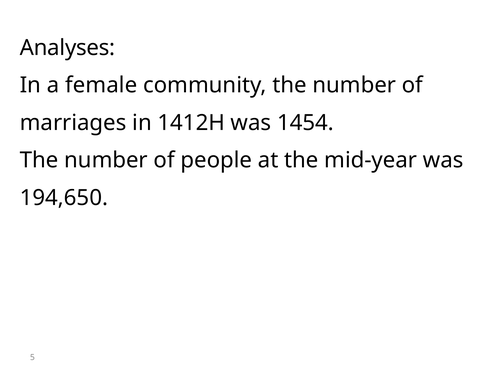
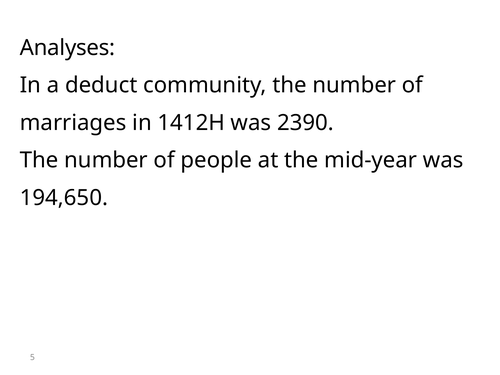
female: female -> deduct (101, 85)
1454: 1454 -> 2390 (305, 123)
